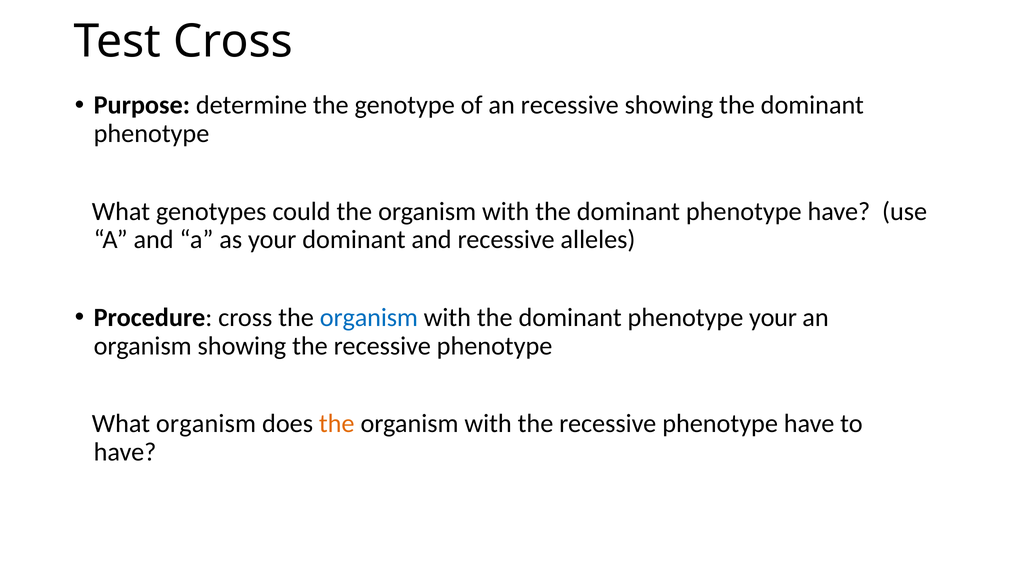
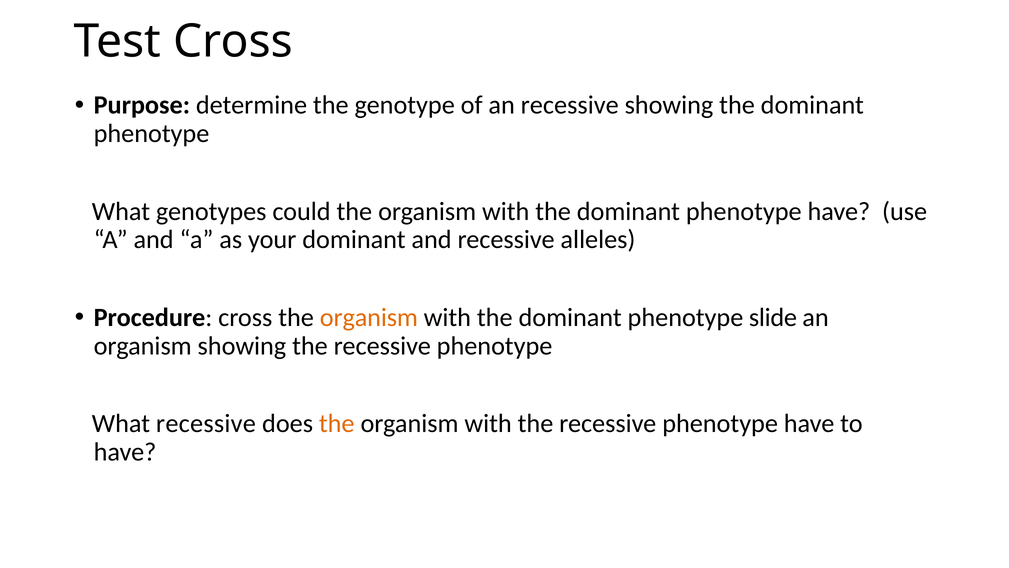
organism colour: blue -> orange (369, 317)
phenotype your: your -> slide (773, 317)
What organism: organism -> recessive (206, 423)
